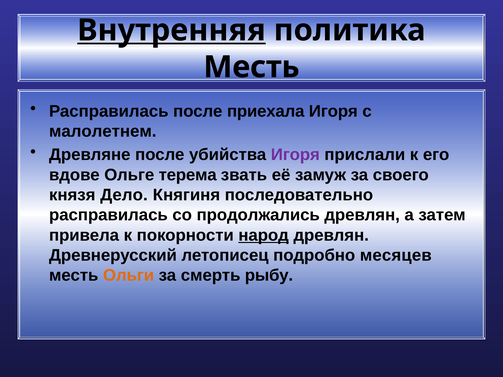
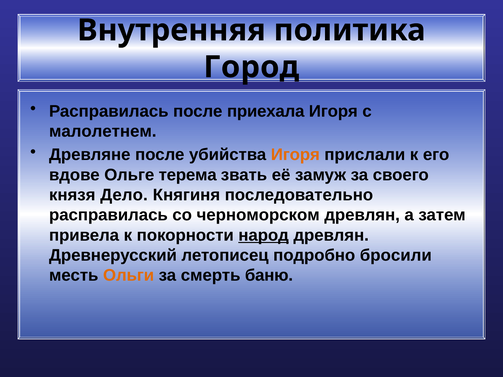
Внутренняя underline: present -> none (171, 30)
Месть: Месть -> Город (251, 67)
Игоря colour: purple -> orange (295, 155)
продолжались: продолжались -> черноморском (258, 215)
месяцев: месяцев -> бросили (396, 255)
рыбу: рыбу -> баню (269, 276)
